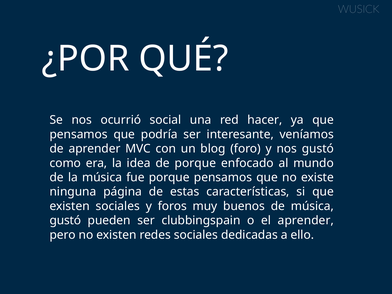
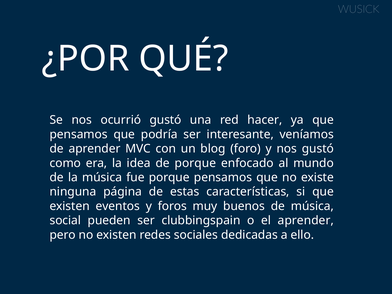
ocurrió social: social -> gustó (166, 120)
existen sociales: sociales -> eventos (118, 206)
gustó: gustó -> social (65, 221)
